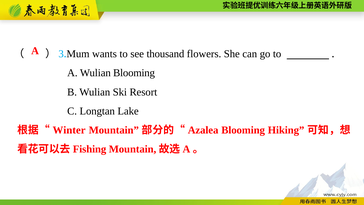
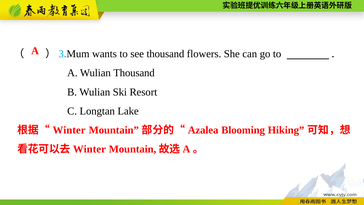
Wulian Blooming: Blooming -> Thousand (134, 73)
Fishing: Fishing -> Winter (89, 149)
